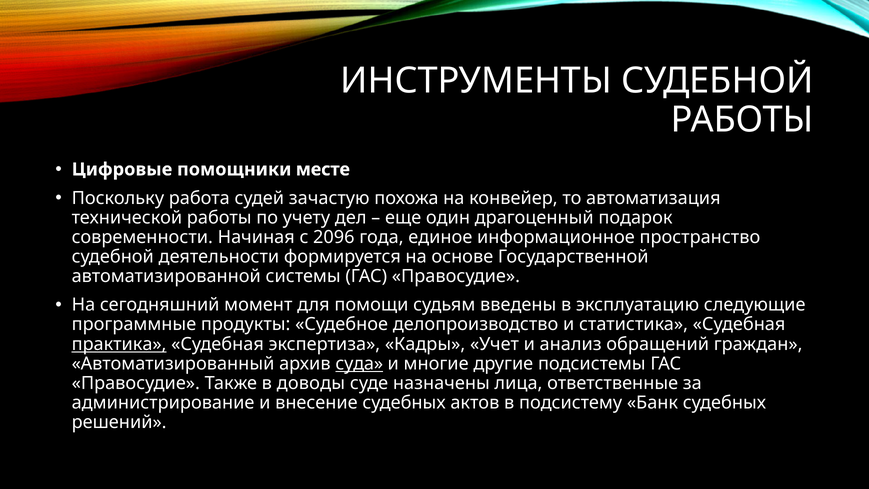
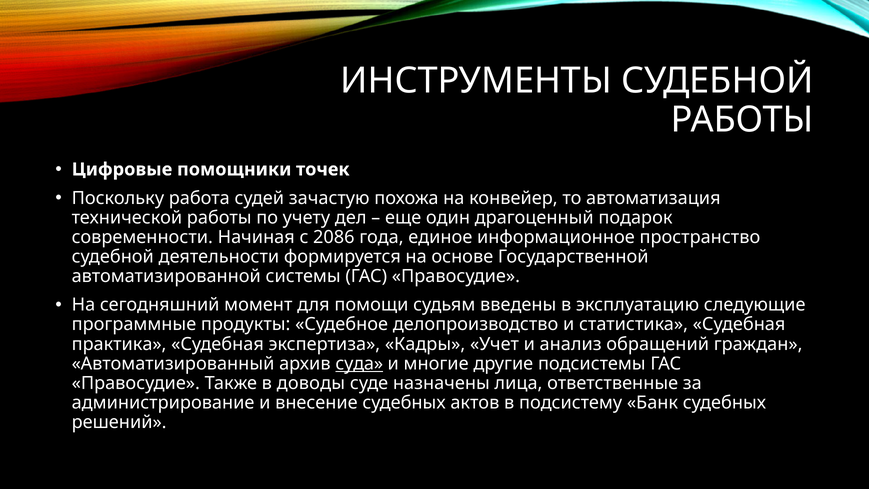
месте: месте -> точек (323, 169)
2096: 2096 -> 2086 (334, 237)
практика underline: present -> none (119, 344)
